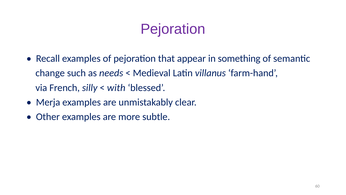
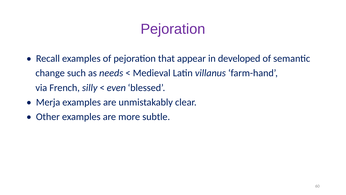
something: something -> developed (239, 58)
with: with -> even (116, 88)
